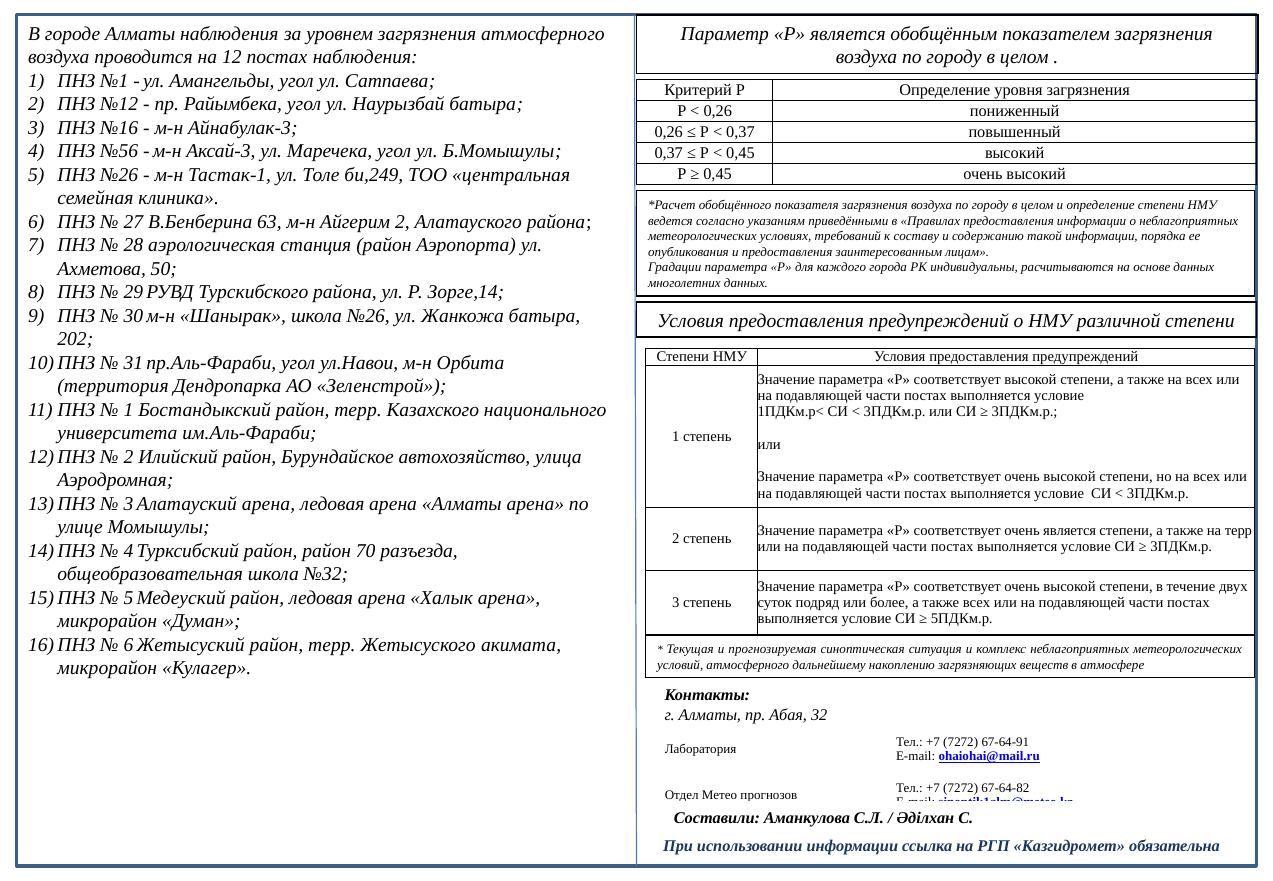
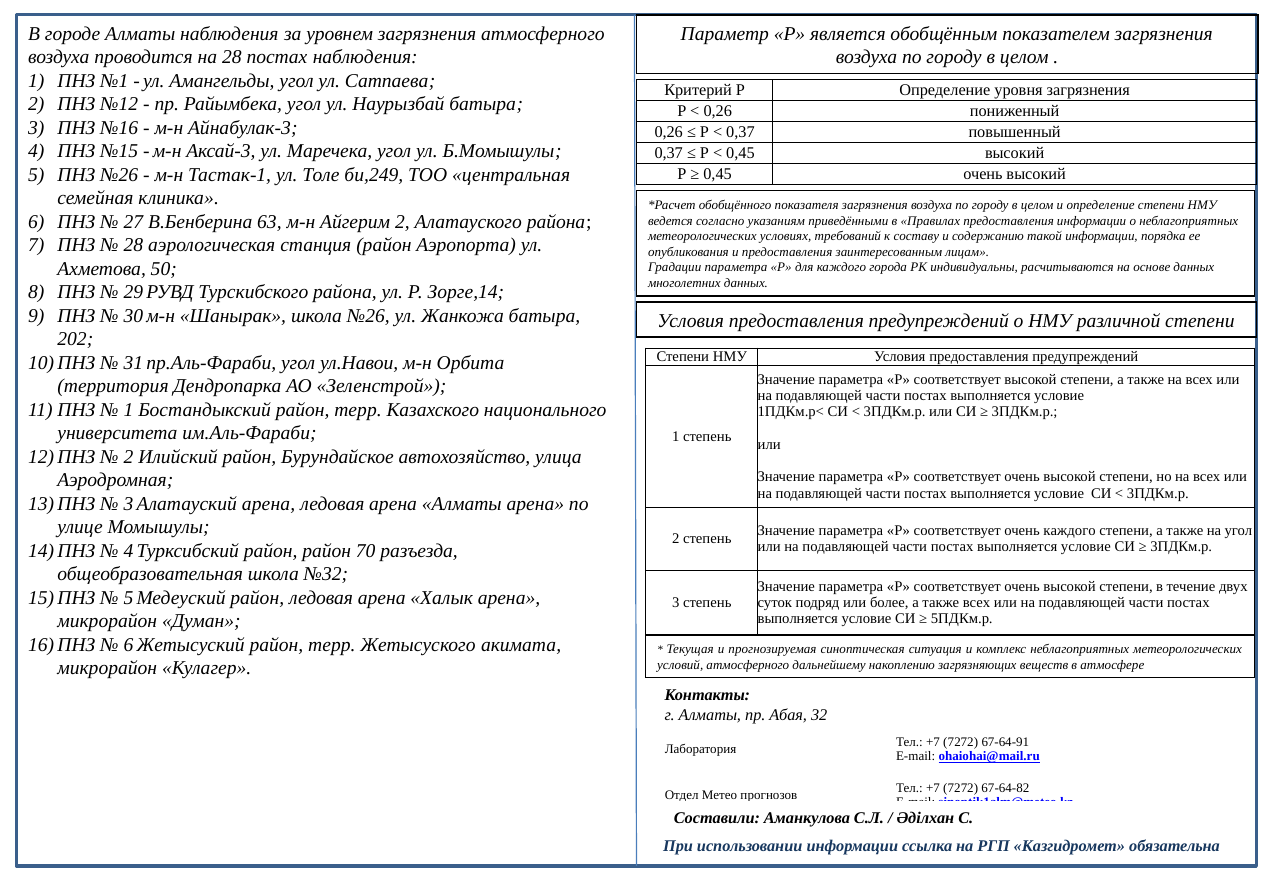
на 12: 12 -> 28 (232, 57)
№56: №56 -> №15 (119, 151)
очень является: является -> каждого (1070, 531)
на терр: терр -> угол (1238, 531)
